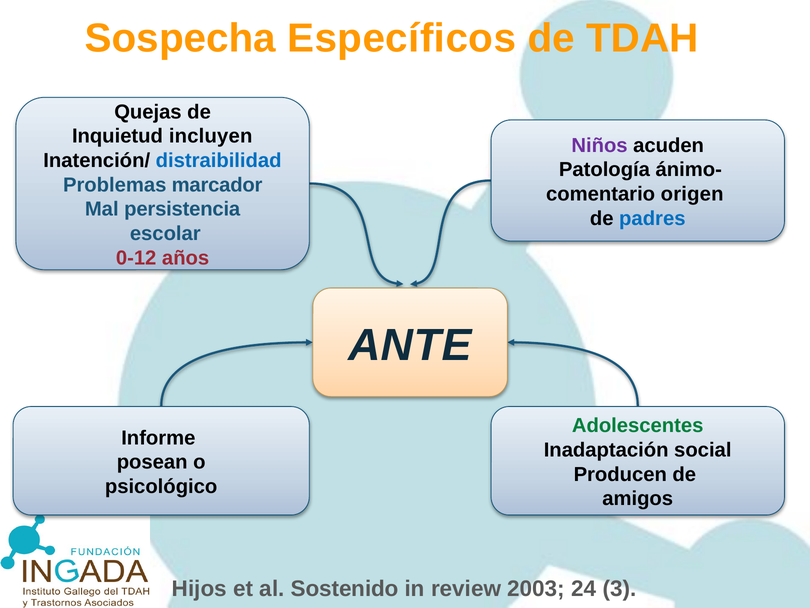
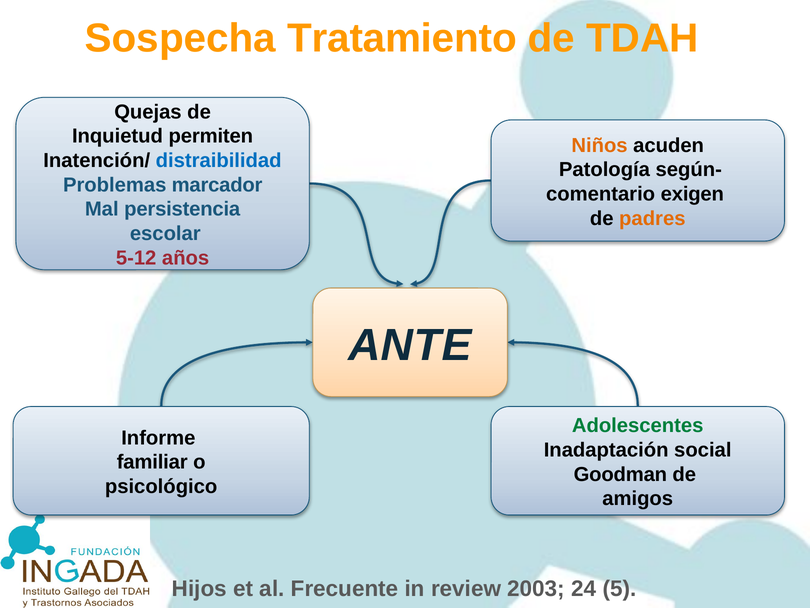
Específicos: Específicos -> Tratamiento (402, 38)
incluyen: incluyen -> permiten (211, 136)
Niños colour: purple -> orange (600, 145)
ánimo-: ánimo- -> según- (689, 170)
origen: origen -> exigen (692, 194)
padres colour: blue -> orange (652, 218)
0-12: 0-12 -> 5-12 (136, 258)
posean: posean -> familiar (152, 462)
Producen: Producen -> Goodman (620, 474)
Sostenido: Sostenido -> Frecuente (345, 588)
3: 3 -> 5 (619, 588)
